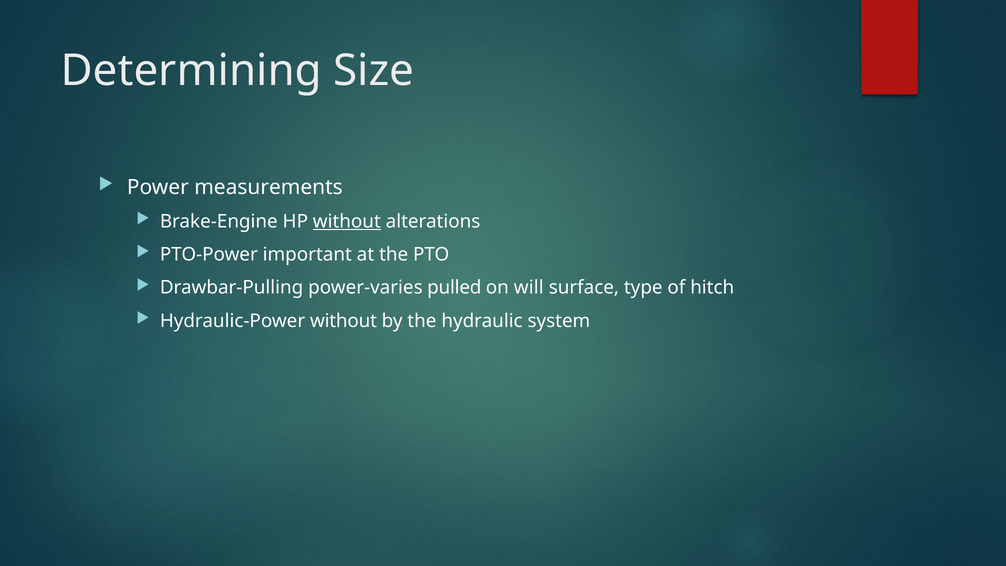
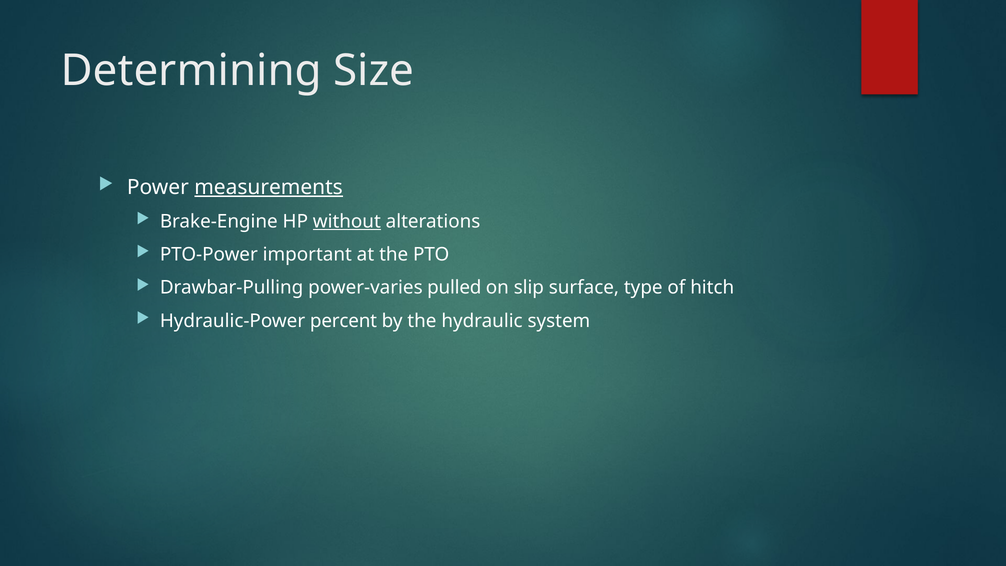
measurements underline: none -> present (269, 187)
will: will -> slip (529, 288)
Hydraulic-Power without: without -> percent (344, 321)
